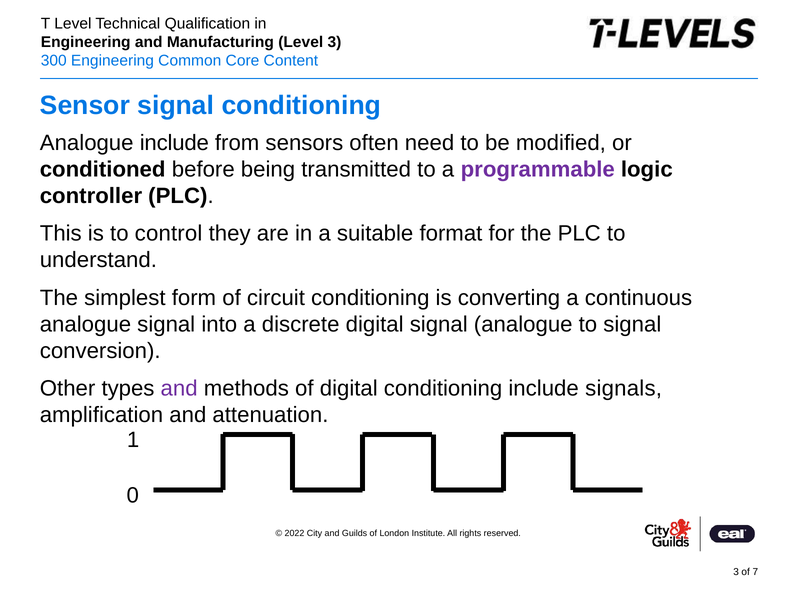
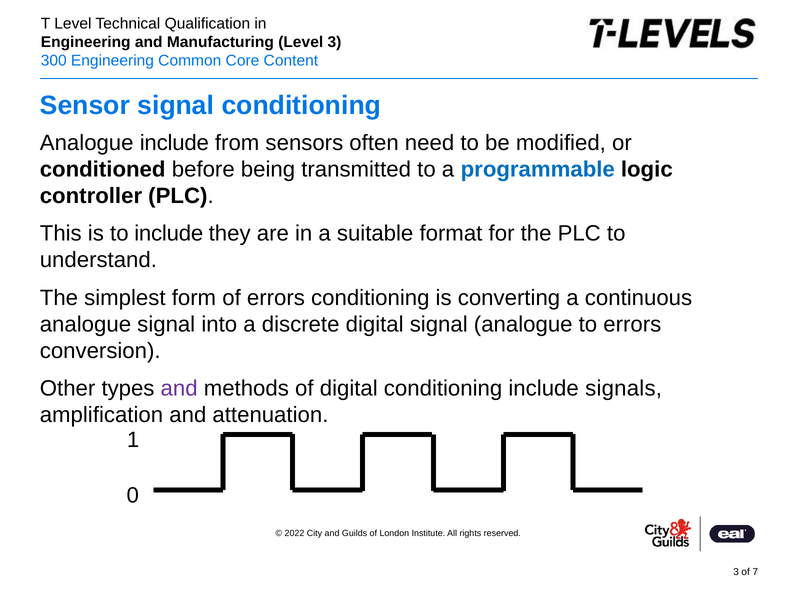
programmable colour: purple -> blue (538, 169)
to control: control -> include (169, 234)
of circuit: circuit -> errors (276, 298)
to signal: signal -> errors (632, 325)
